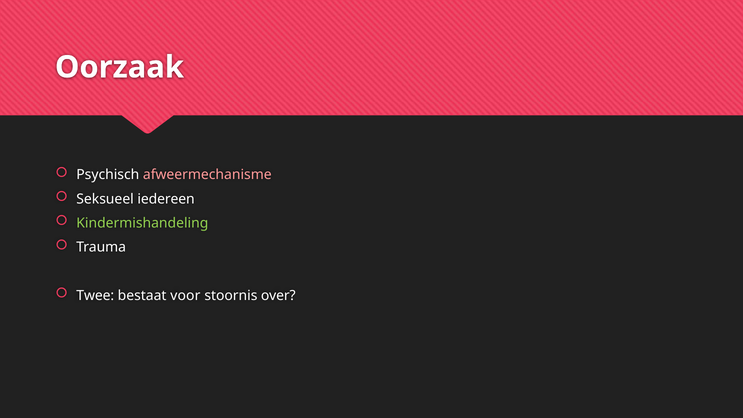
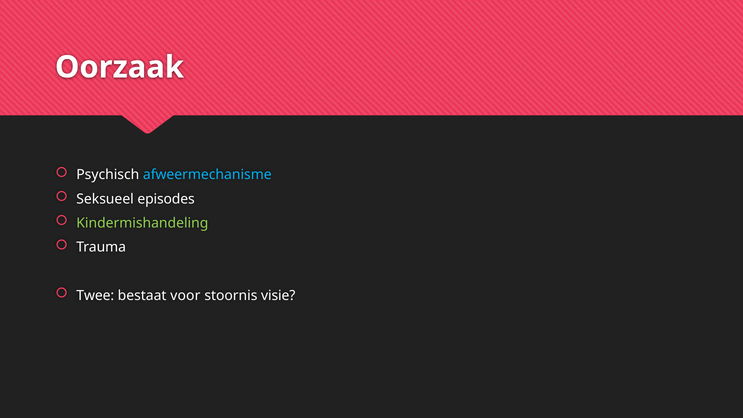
afweermechanisme colour: pink -> light blue (207, 175)
iedereen: iedereen -> episodes (166, 199)
over: over -> visie (278, 296)
